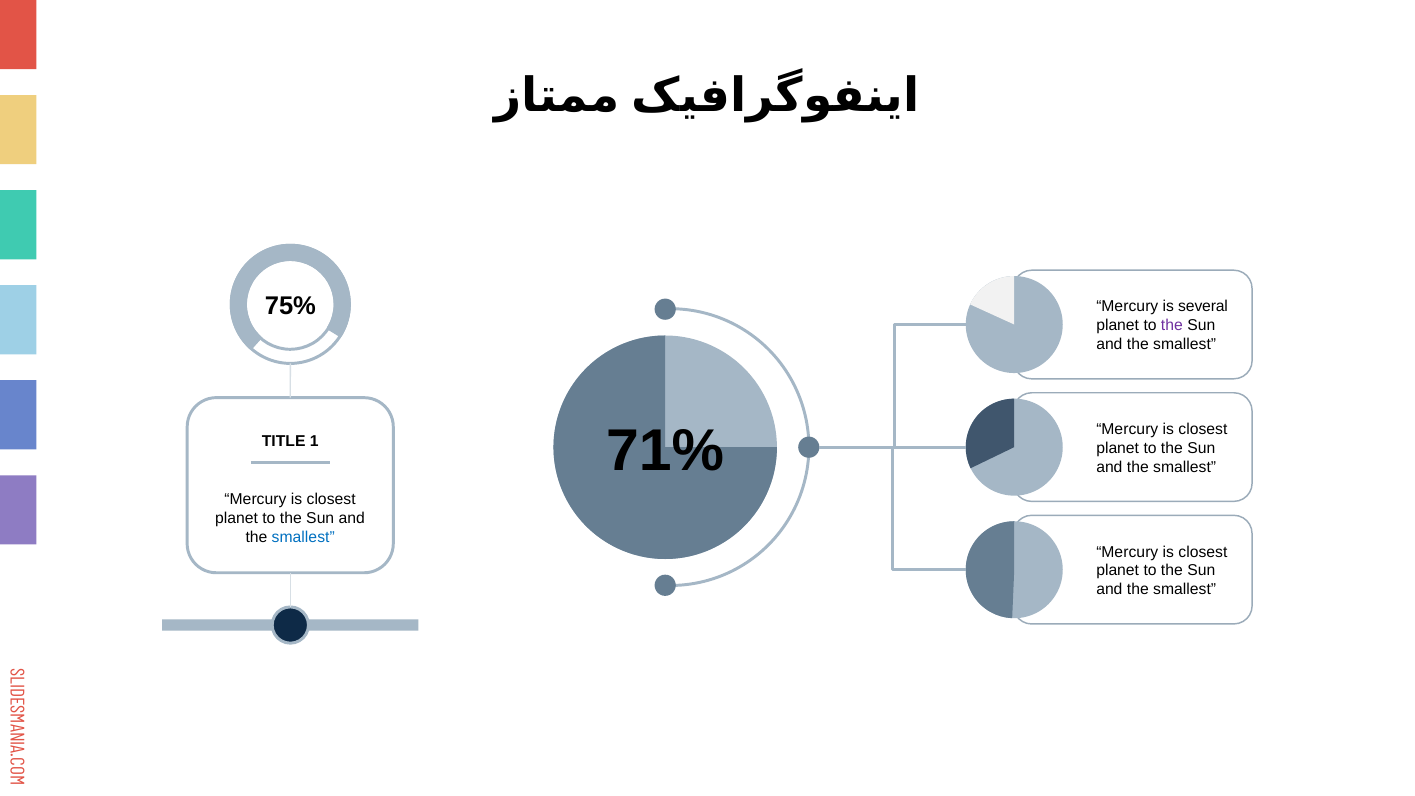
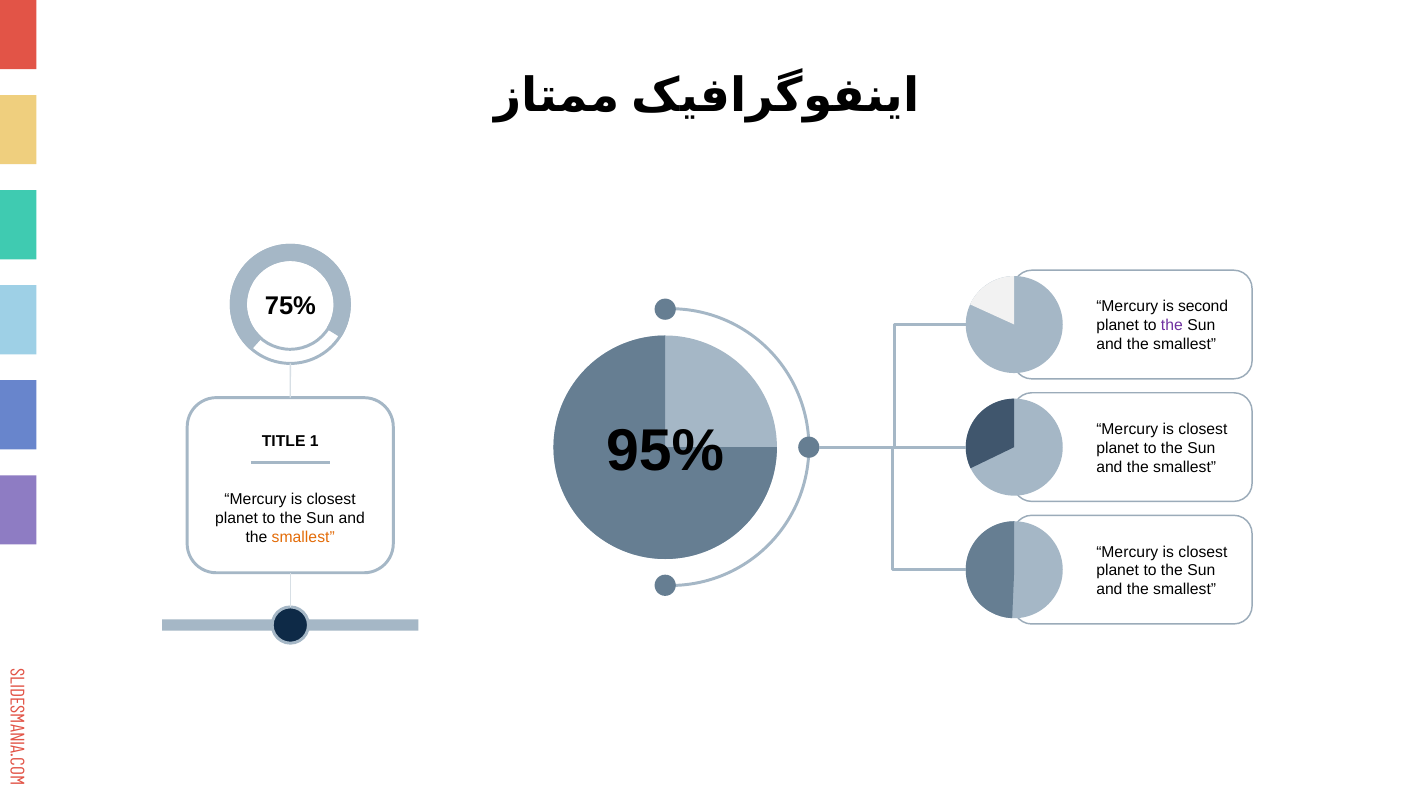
several: several -> second (1203, 307)
71%: 71% -> 95% (665, 451)
smallest colour: blue -> orange (303, 537)
